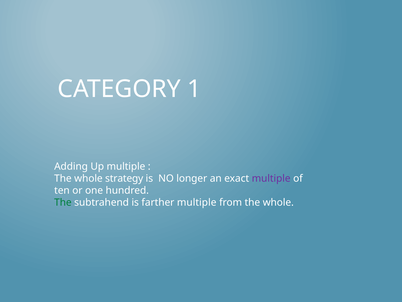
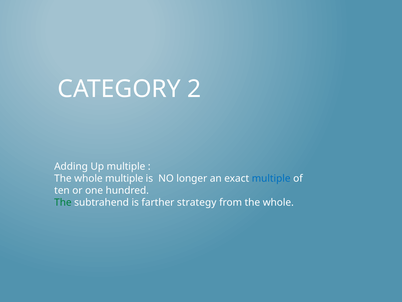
1: 1 -> 2 (194, 89)
whole strategy: strategy -> multiple (124, 178)
multiple colour: purple -> blue (271, 178)
farther multiple: multiple -> strategy (197, 202)
